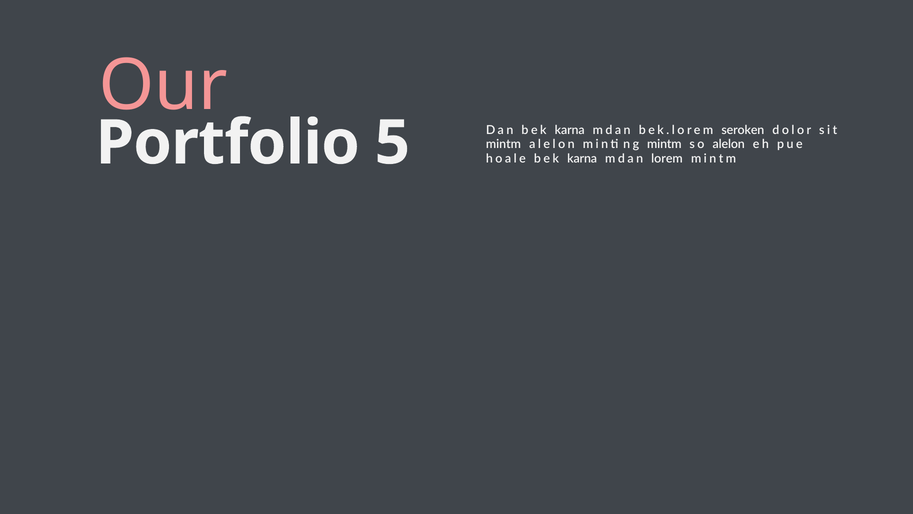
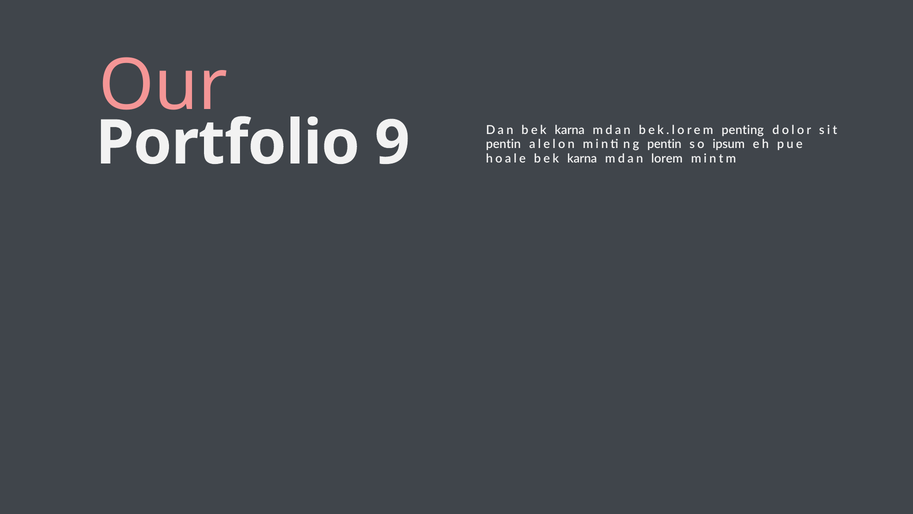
seroken: seroken -> penting (743, 130)
5: 5 -> 9 (392, 143)
mintm: mintm -> pentin (503, 144)
mintm: mintm -> pentin (664, 144)
so alelon: alelon -> ipsum (729, 144)
